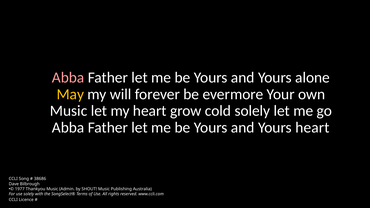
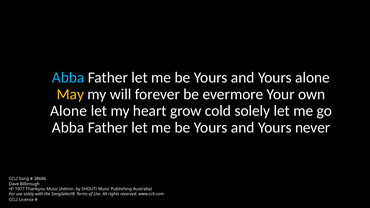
Abba colour: pink -> light blue (68, 78)
Music: Music -> Alone (69, 111)
Yours heart: heart -> never (313, 128)
